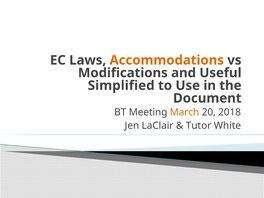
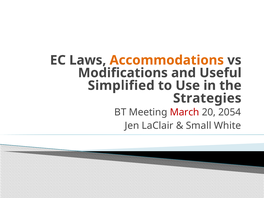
Document: Document -> Strategies (207, 98)
March colour: orange -> red (185, 112)
2018: 2018 -> 2054 (230, 112)
Tutor: Tutor -> Small (199, 126)
